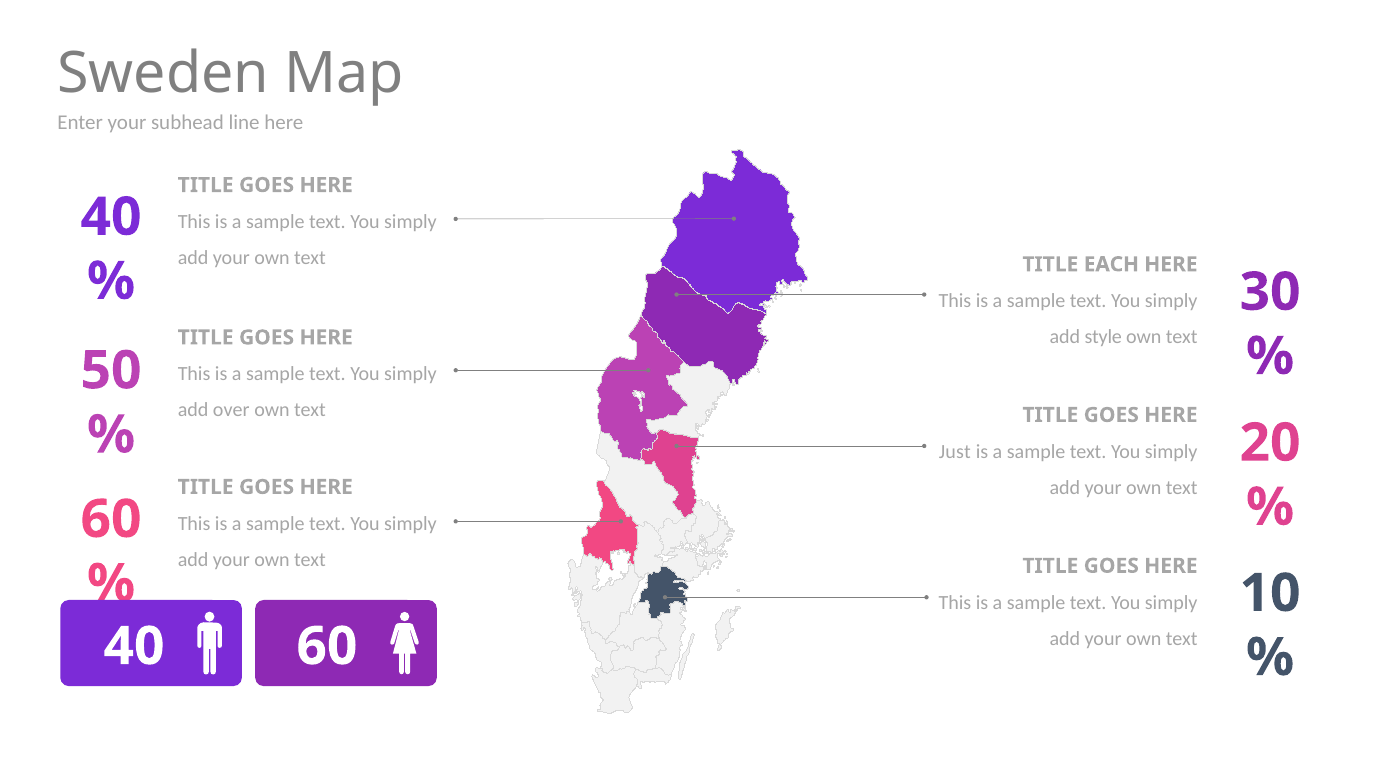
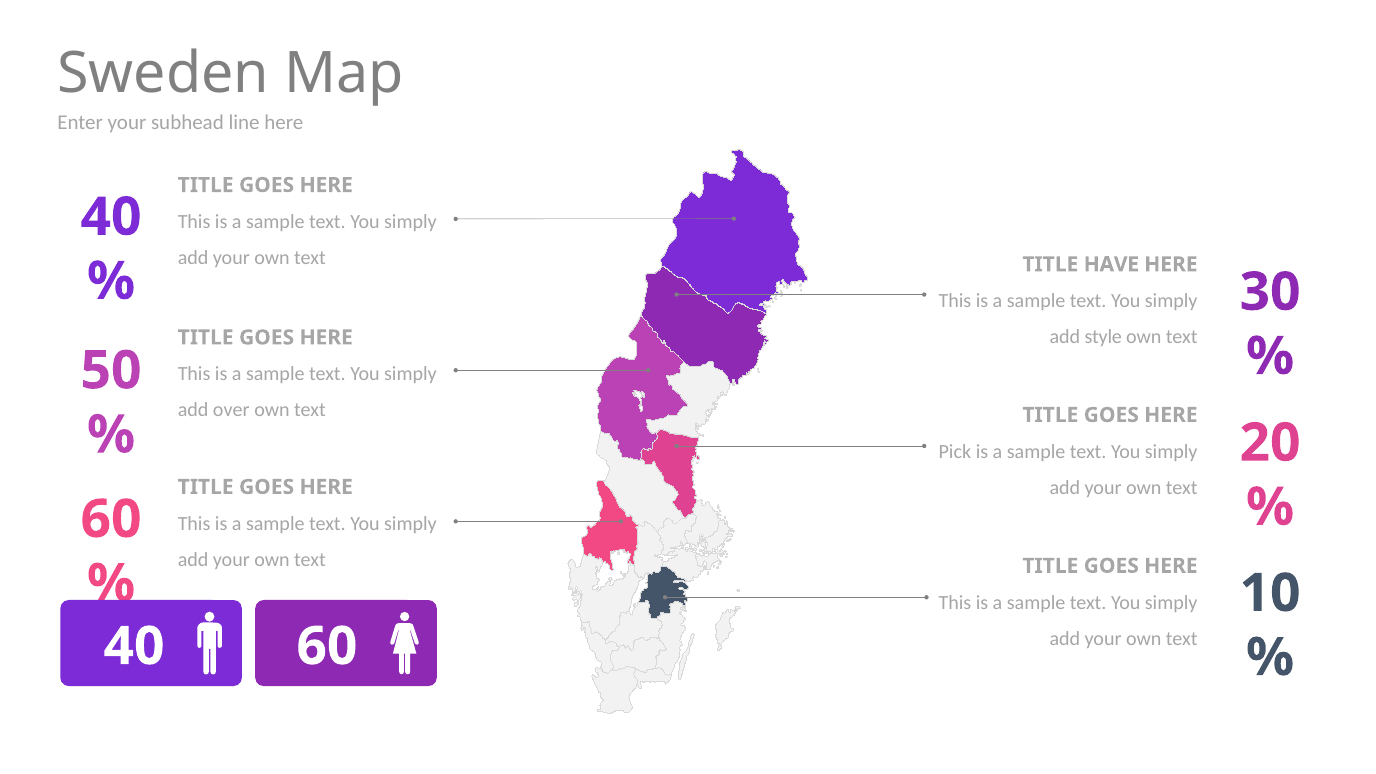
EACH: EACH -> HAVE (1111, 264)
Just: Just -> Pick (955, 452)
